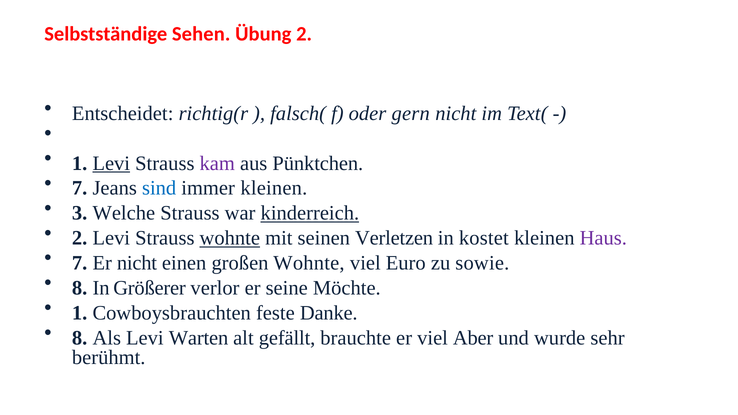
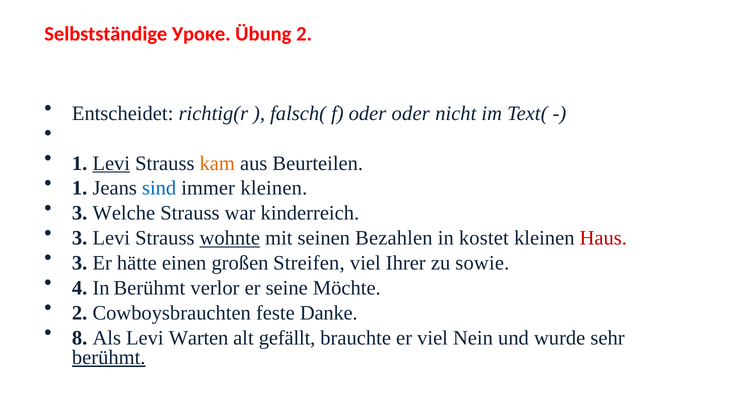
Sehen: Sehen -> Уроке (201, 34)
oder gern: gern -> oder (411, 113)
kam colour: purple -> orange (217, 163)
Pünktchen: Pünktchen -> Beurteilen (318, 163)
7: 7 -> 1 (80, 188)
kinderreich underline: present -> none (310, 213)
2: 2 -> 3 (80, 238)
Verletzen: Verletzen -> Bezahlen (394, 238)
Haus colour: purple -> red (603, 238)
7: 7 -> 3 (80, 263)
Er nicht: nicht -> hätte (137, 263)
großen Wohnte: Wohnte -> Streifen (309, 263)
Euro: Euro -> Ihrer (406, 263)
8: 8 -> 4 (80, 288)
In Größerer: Größerer -> Berühmt (149, 288)
1: 1 -> 2 (80, 313)
Aber: Aber -> Nein (473, 338)
berühmt underline: none -> present (109, 358)
